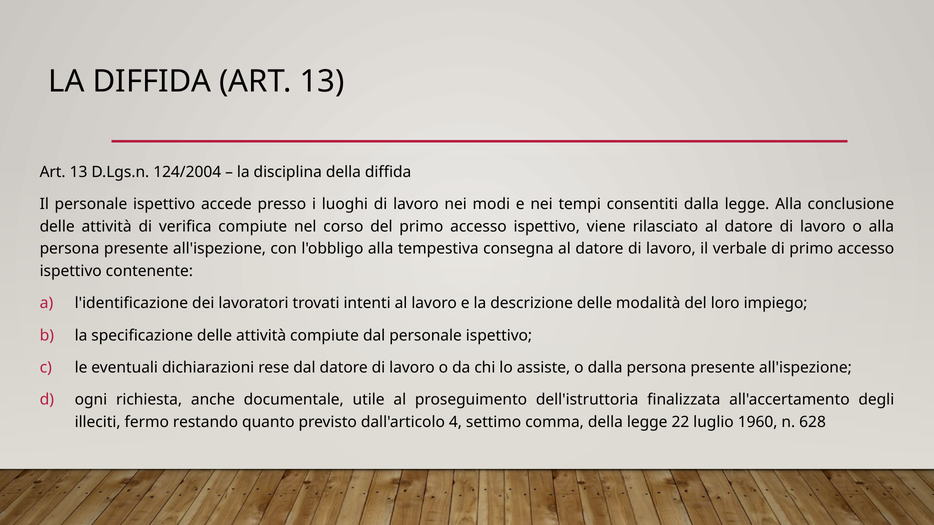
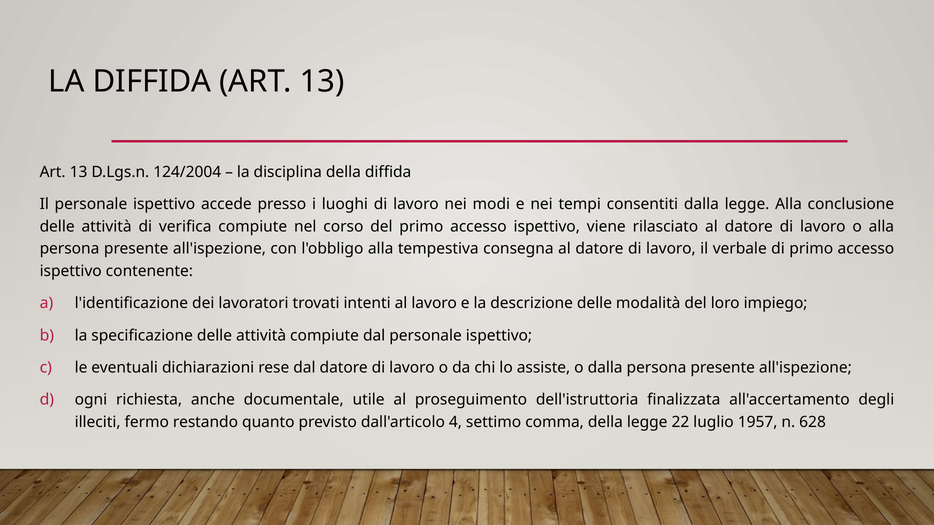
1960: 1960 -> 1957 (758, 422)
